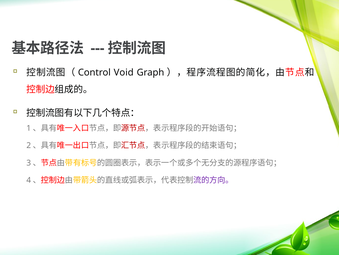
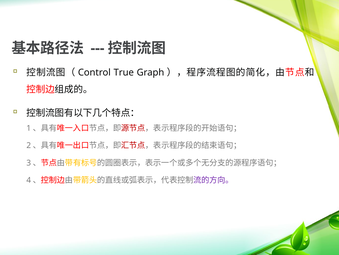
Void: Void -> True (124, 72)
